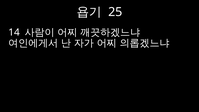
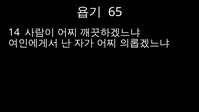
25: 25 -> 65 (115, 12)
